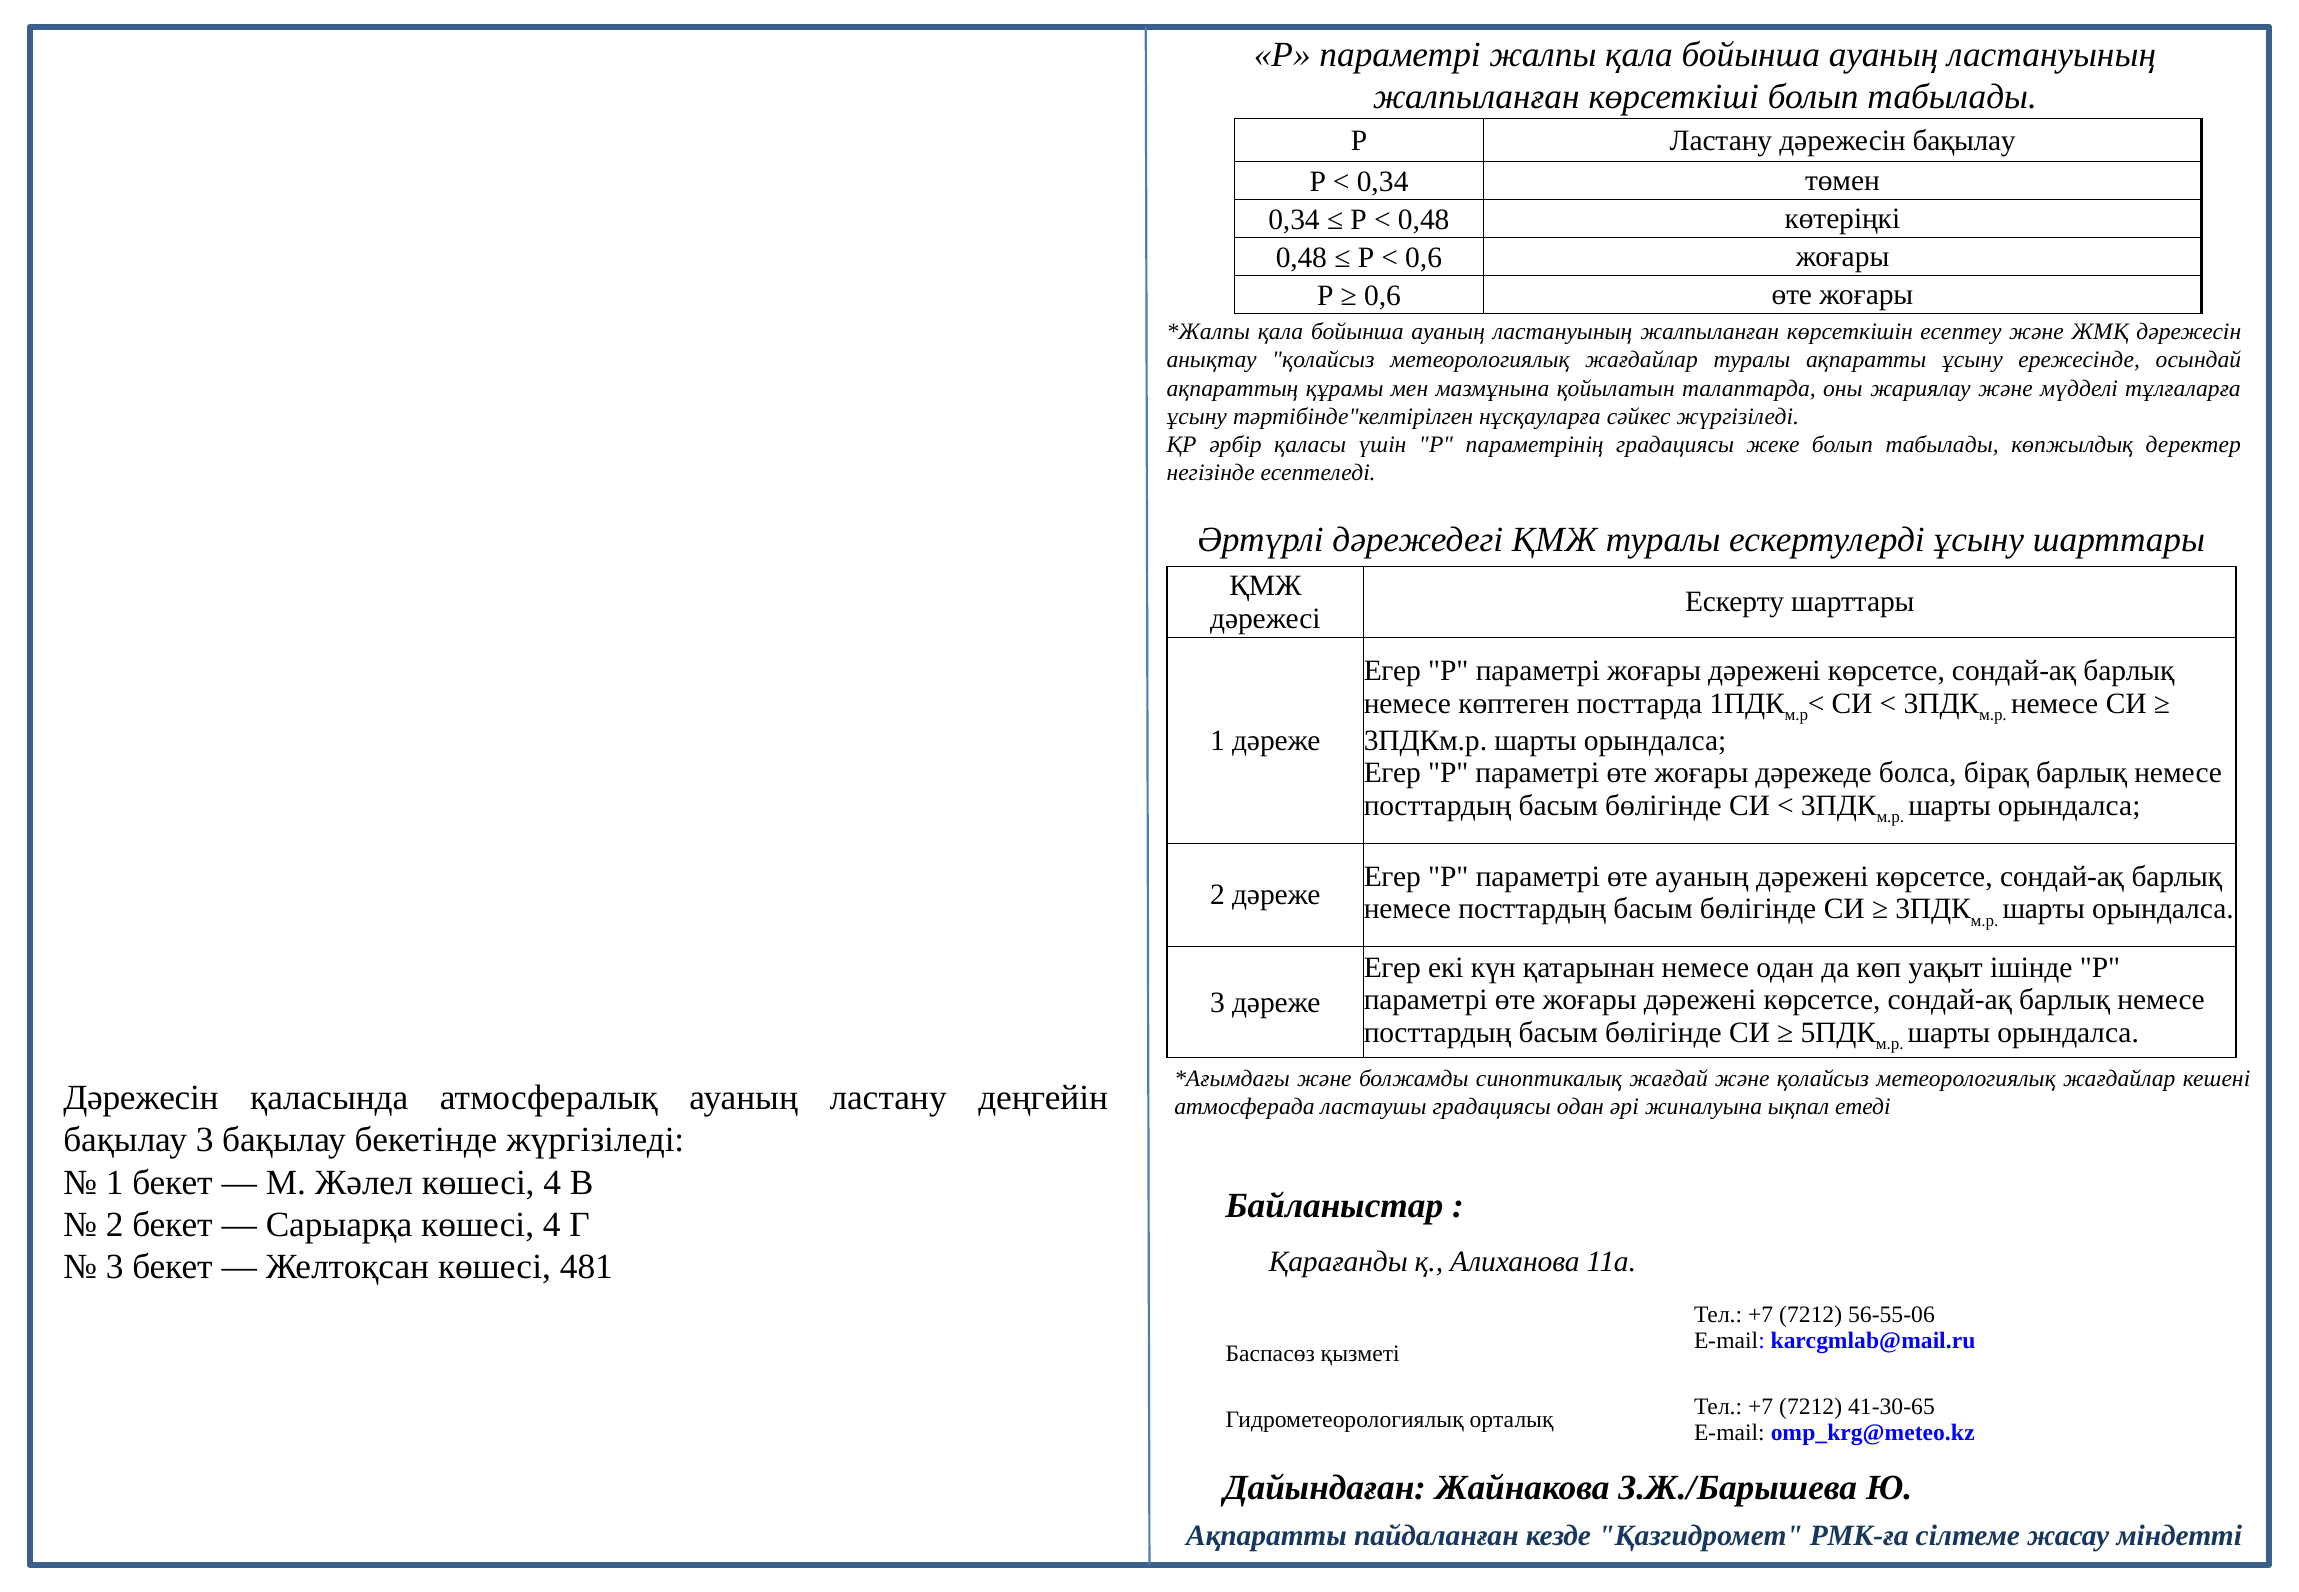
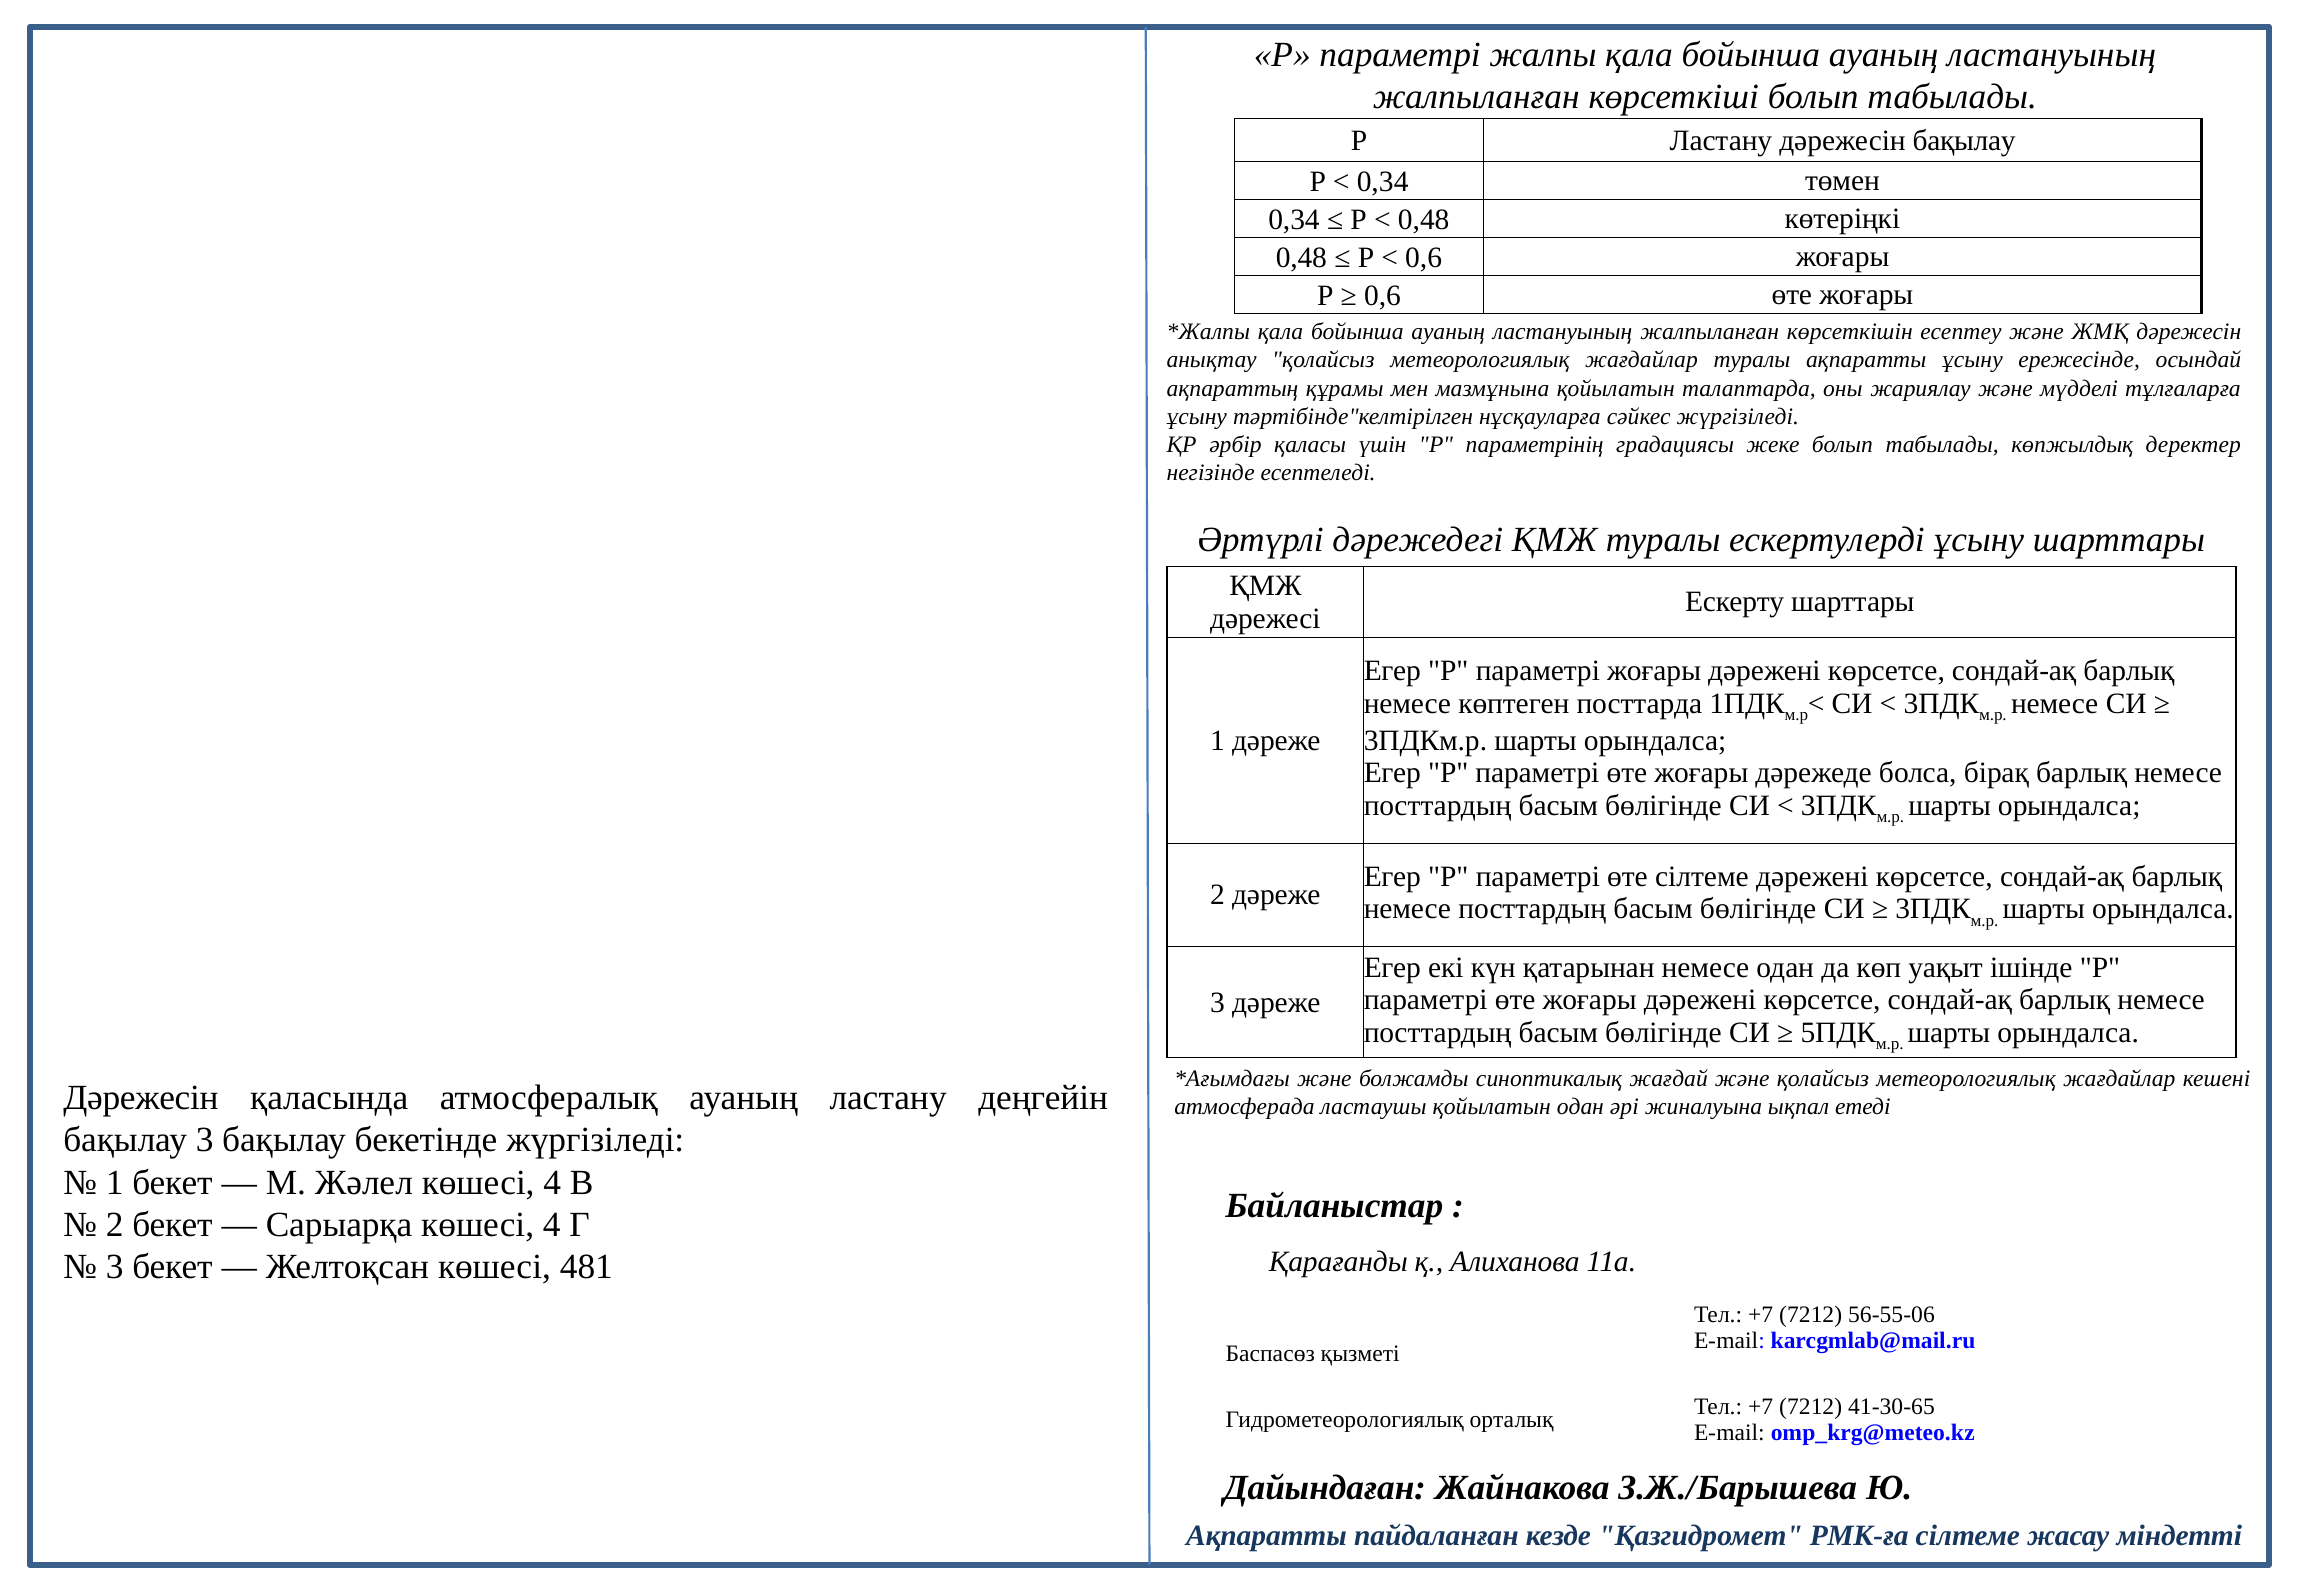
өте ауаның: ауаның -> сілтеме (1702, 876)
ластаушы градациясы: градациясы -> қойылатын (1492, 1107)
